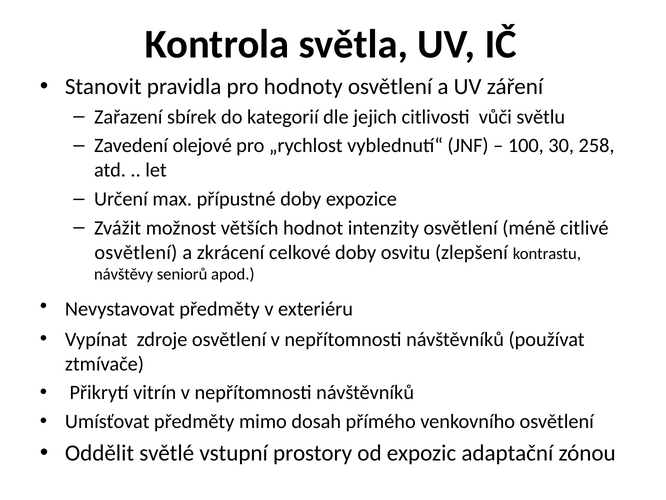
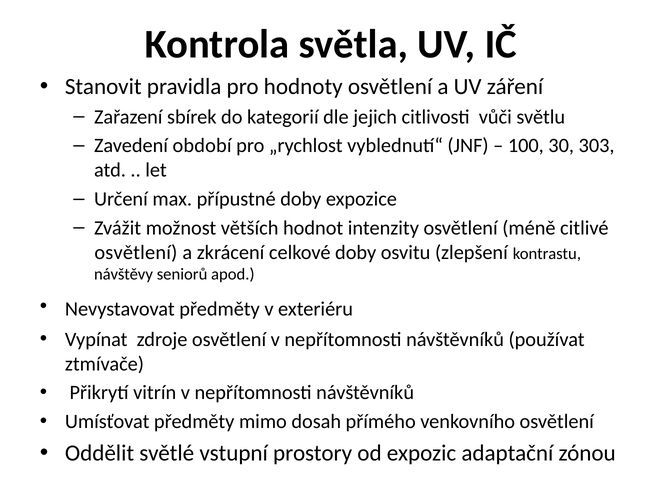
olejové: olejové -> období (202, 146)
258: 258 -> 303 (597, 146)
